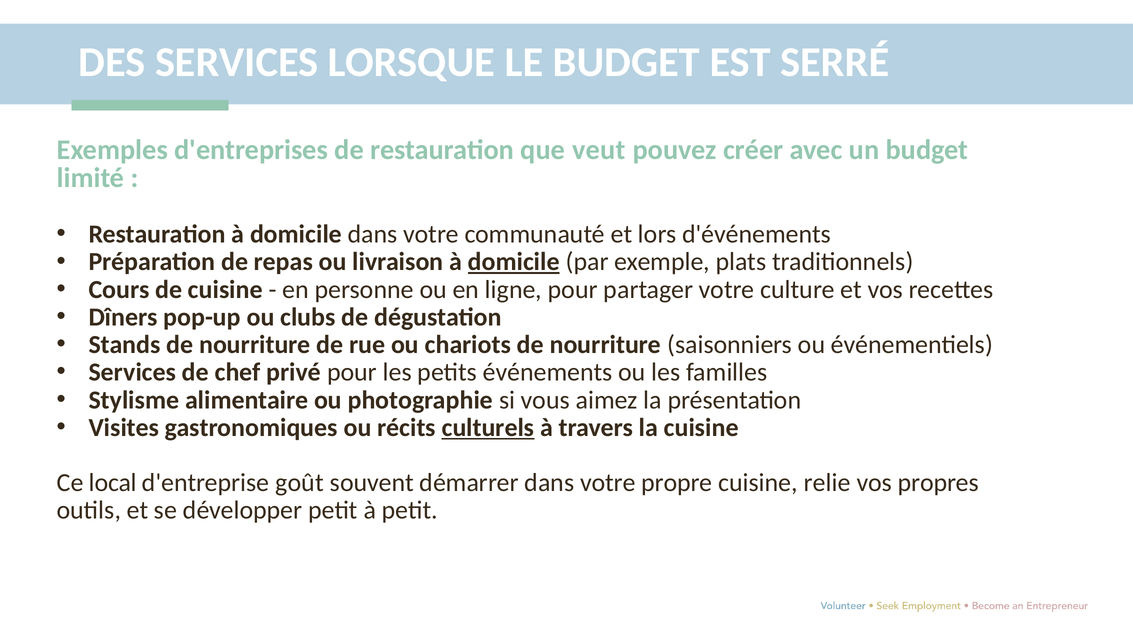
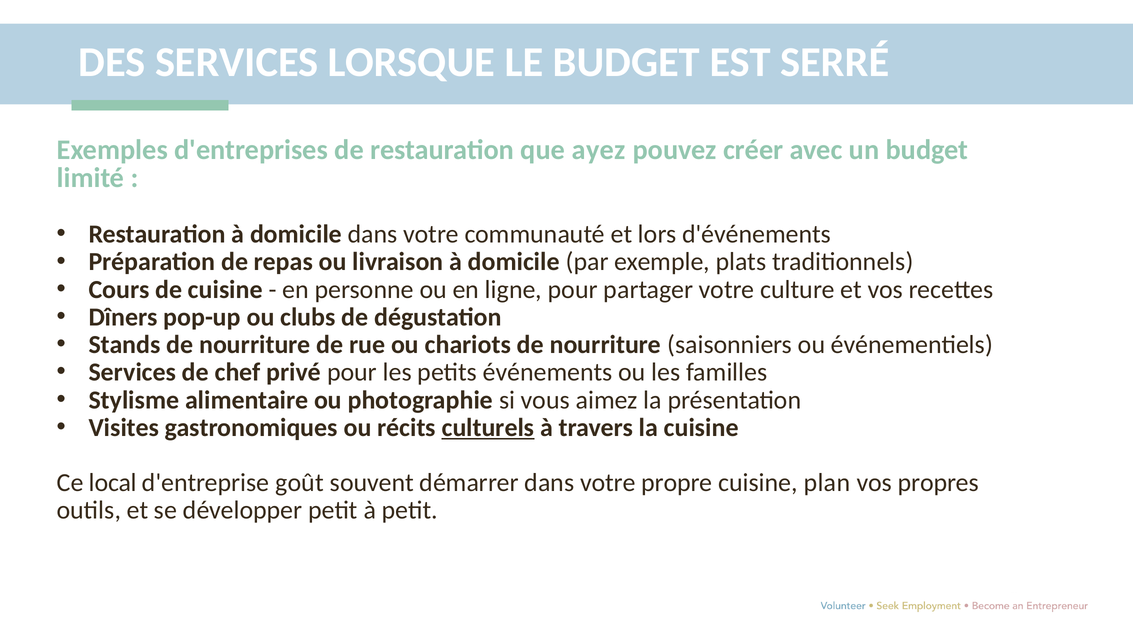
veut: veut -> ayez (599, 150)
domicile underline: present -> none (514, 262)
relie: relie -> plan (827, 483)
